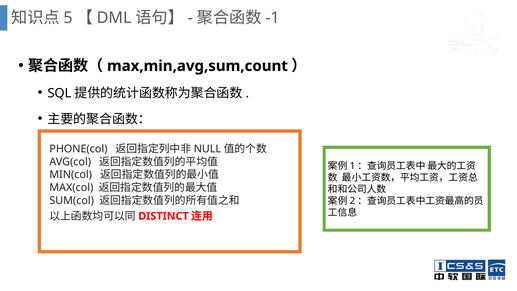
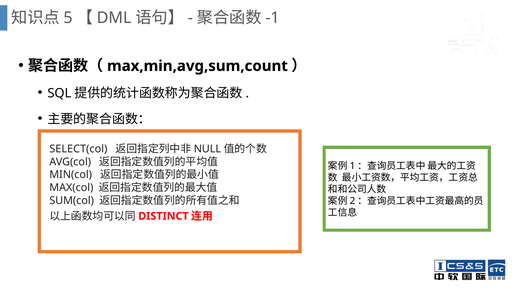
PHONE(col: PHONE(col -> SELECT(col (78, 149)
